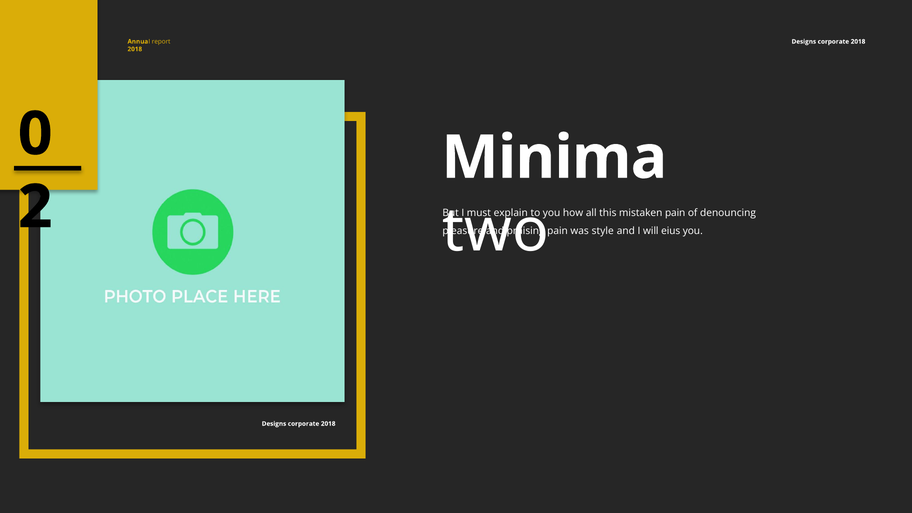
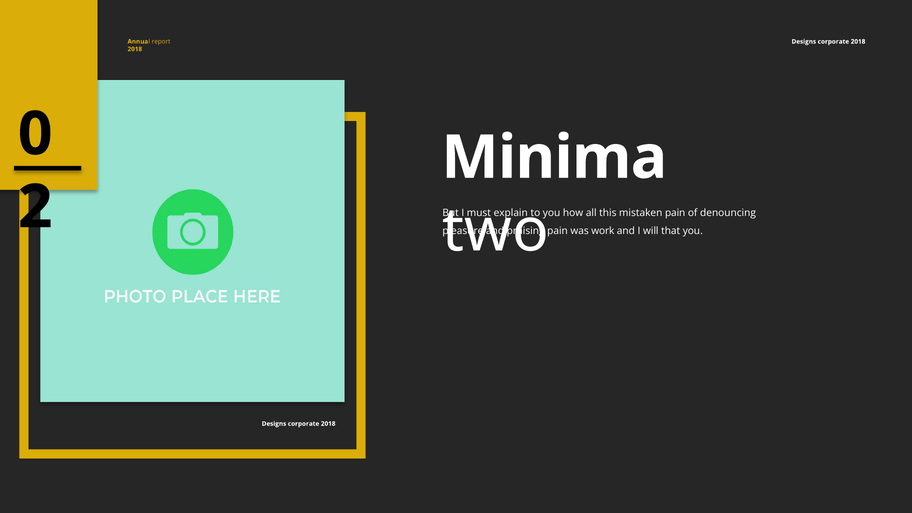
style: style -> work (603, 231)
eius: eius -> that (671, 231)
